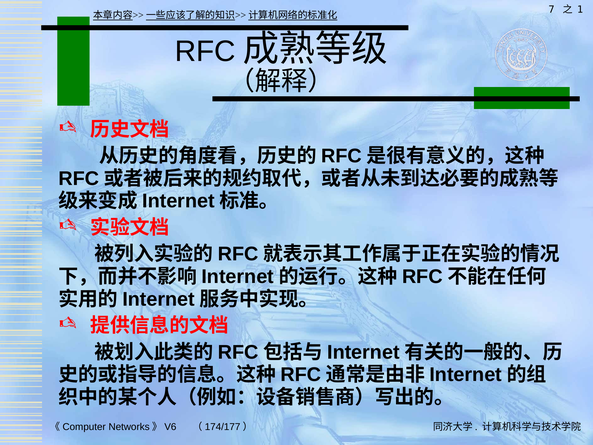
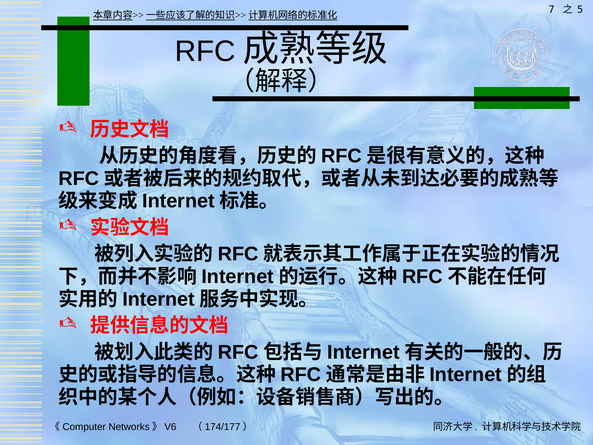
1: 1 -> 5 (580, 10)
